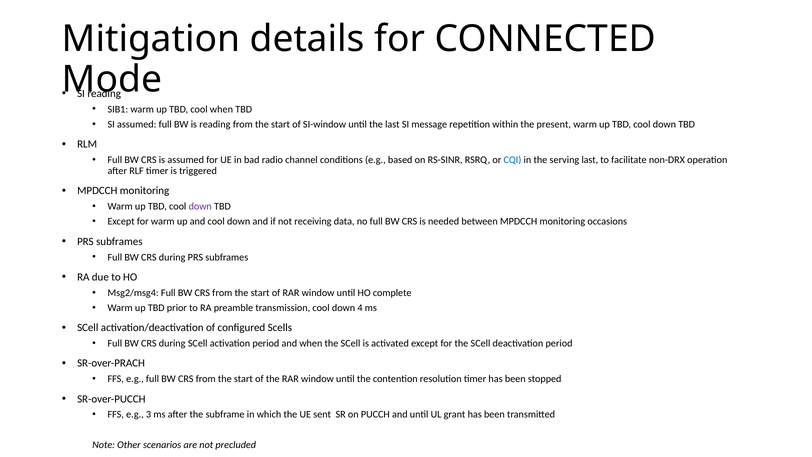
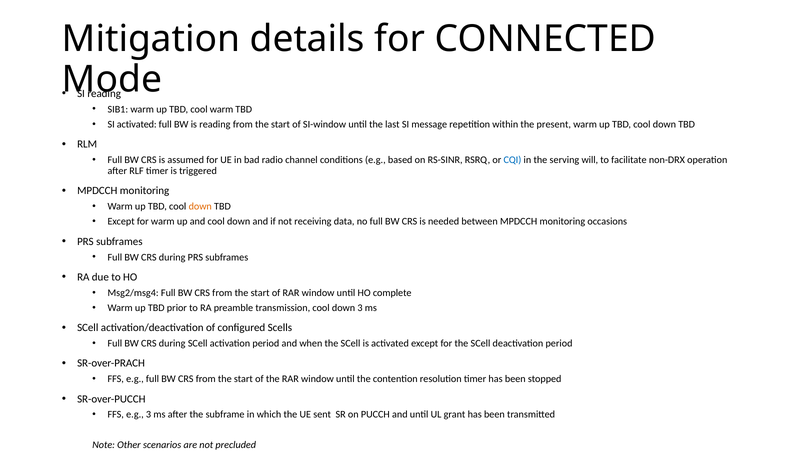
cool when: when -> warm (222, 109)
SI assumed: assumed -> activated (137, 124)
serving last: last -> will (590, 160)
down colour: purple -> orange (200, 206)
down 4: 4 -> 3 (360, 308)
